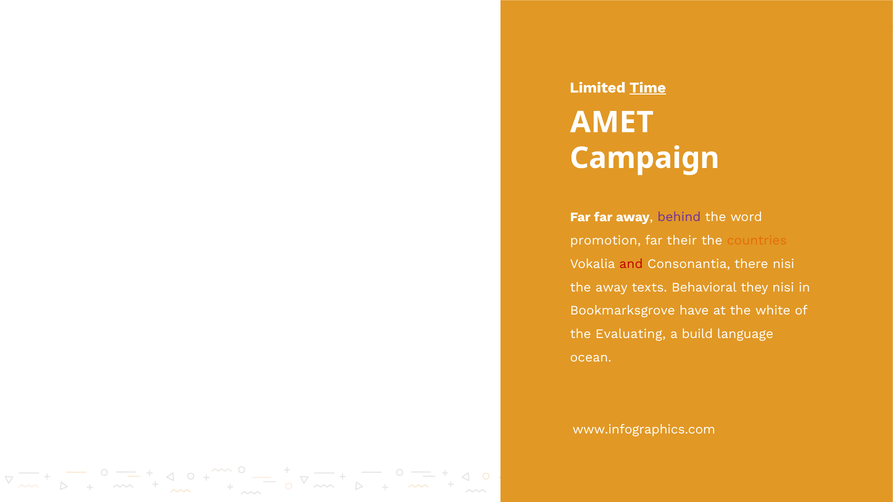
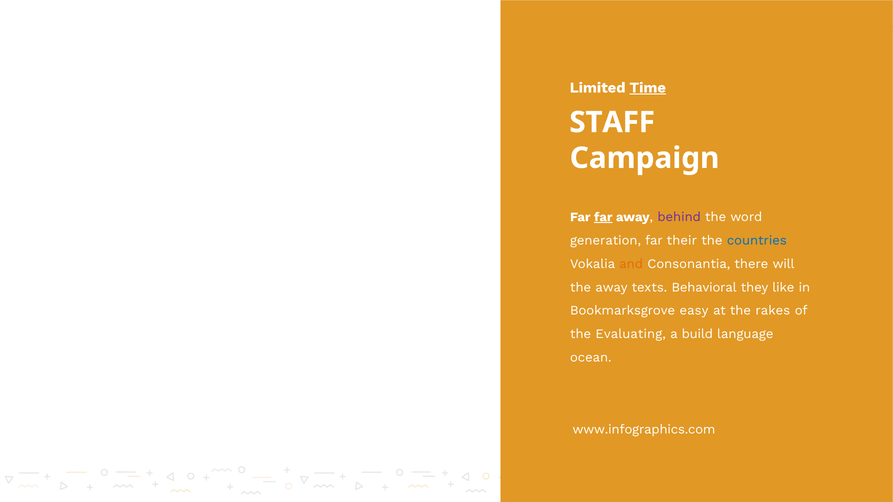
AMET: AMET -> STAFF (612, 122)
far underline: none -> present (603, 217)
promotion: promotion -> generation (606, 241)
countries colour: orange -> blue (757, 241)
and colour: red -> orange (631, 264)
there nisi: nisi -> will (784, 264)
they nisi: nisi -> like (783, 287)
have: have -> easy (694, 311)
white: white -> rakes (773, 311)
